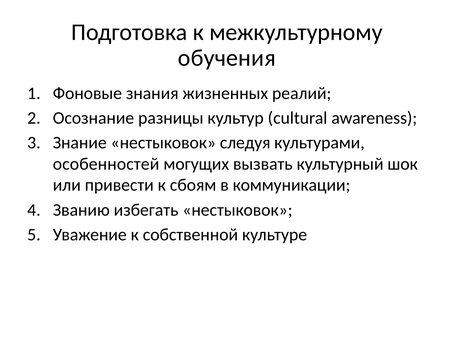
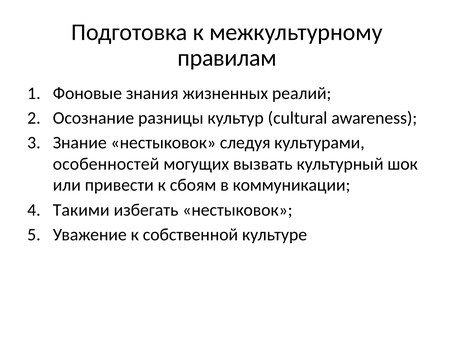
обучения: обучения -> правилам (227, 58)
Званию: Званию -> Такими (81, 210)
